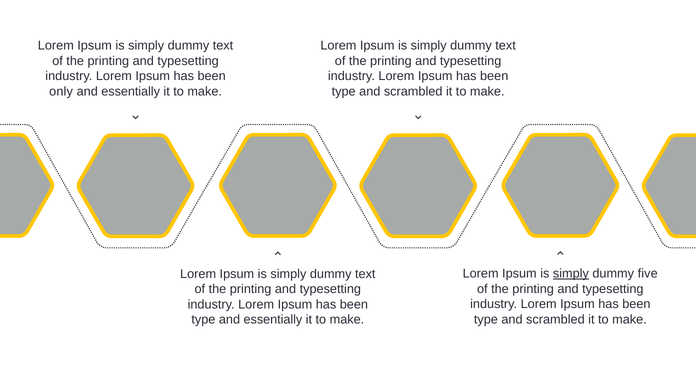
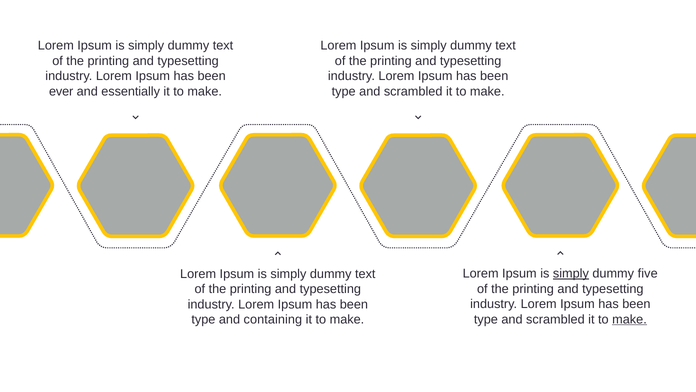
only: only -> ever (61, 91)
make underline: none -> present (629, 319)
type and essentially: essentially -> containing (273, 319)
